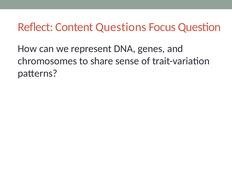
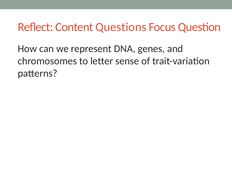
share: share -> letter (102, 61)
